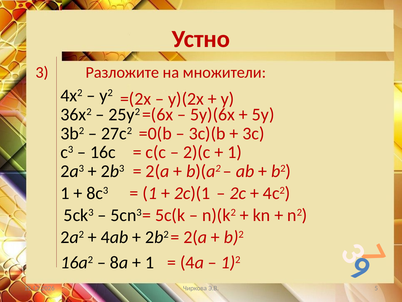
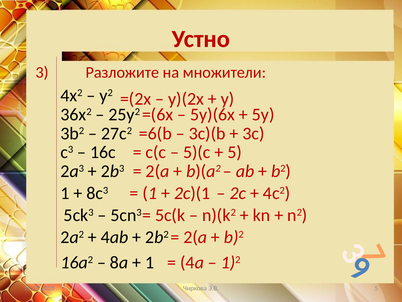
=0(b: =0(b -> =6(b (155, 133)
2)(c: 2)(c -> 5)(c (197, 152)
1: 1 -> 5 (235, 152)
